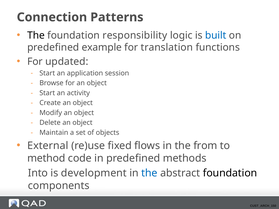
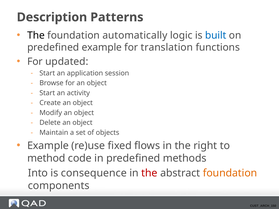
Connection: Connection -> Description (52, 17)
responsibility: responsibility -> automatically (135, 35)
External: External -> Example (48, 146)
from: from -> right (205, 146)
development: development -> consequence (94, 173)
the colour: blue -> red (149, 173)
foundation colour: black -> orange (230, 173)
